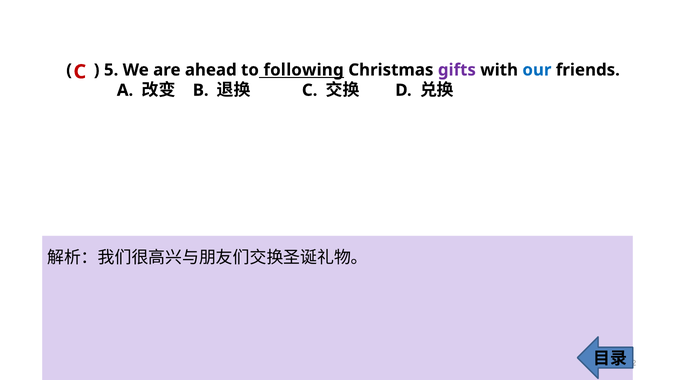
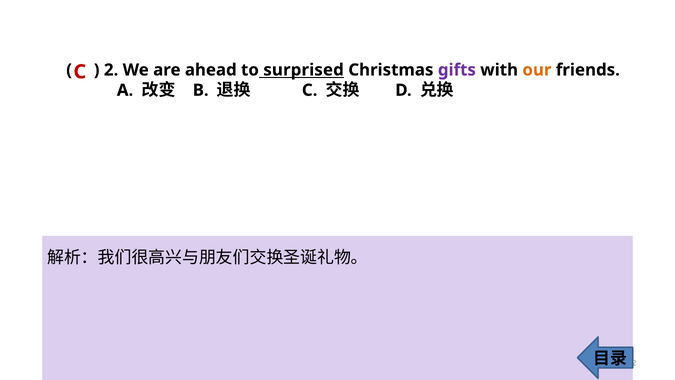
5: 5 -> 2 (111, 70)
following: following -> surprised (304, 70)
our colour: blue -> orange (537, 70)
